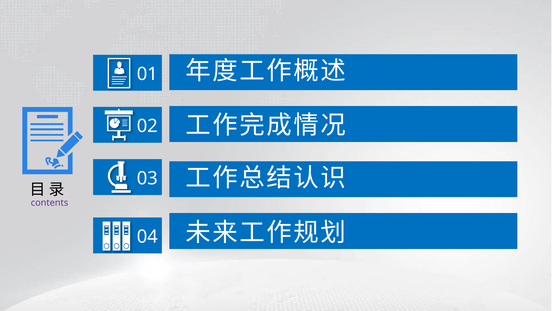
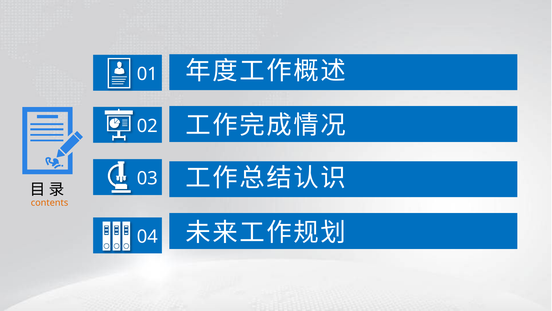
contents colour: purple -> orange (50, 202)
